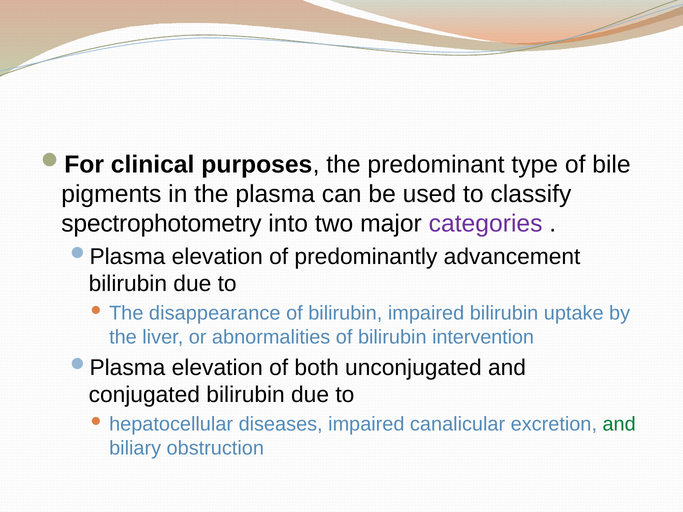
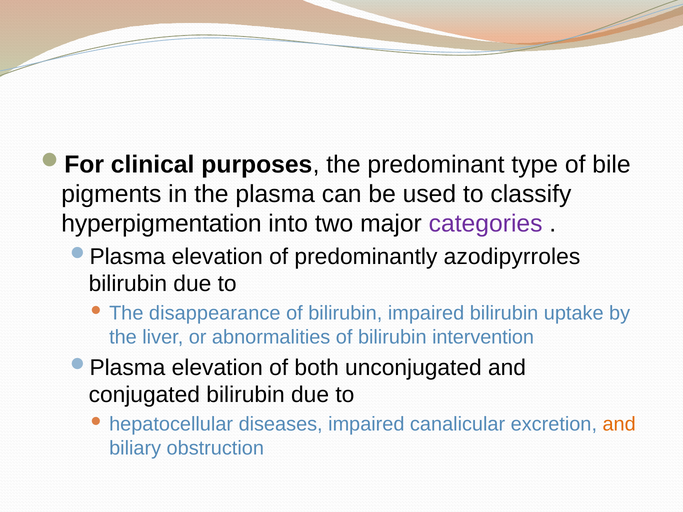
spectrophotometry: spectrophotometry -> hyperpigmentation (161, 224)
advancement: advancement -> azodipyrroles (512, 257)
and colour: green -> orange (619, 424)
